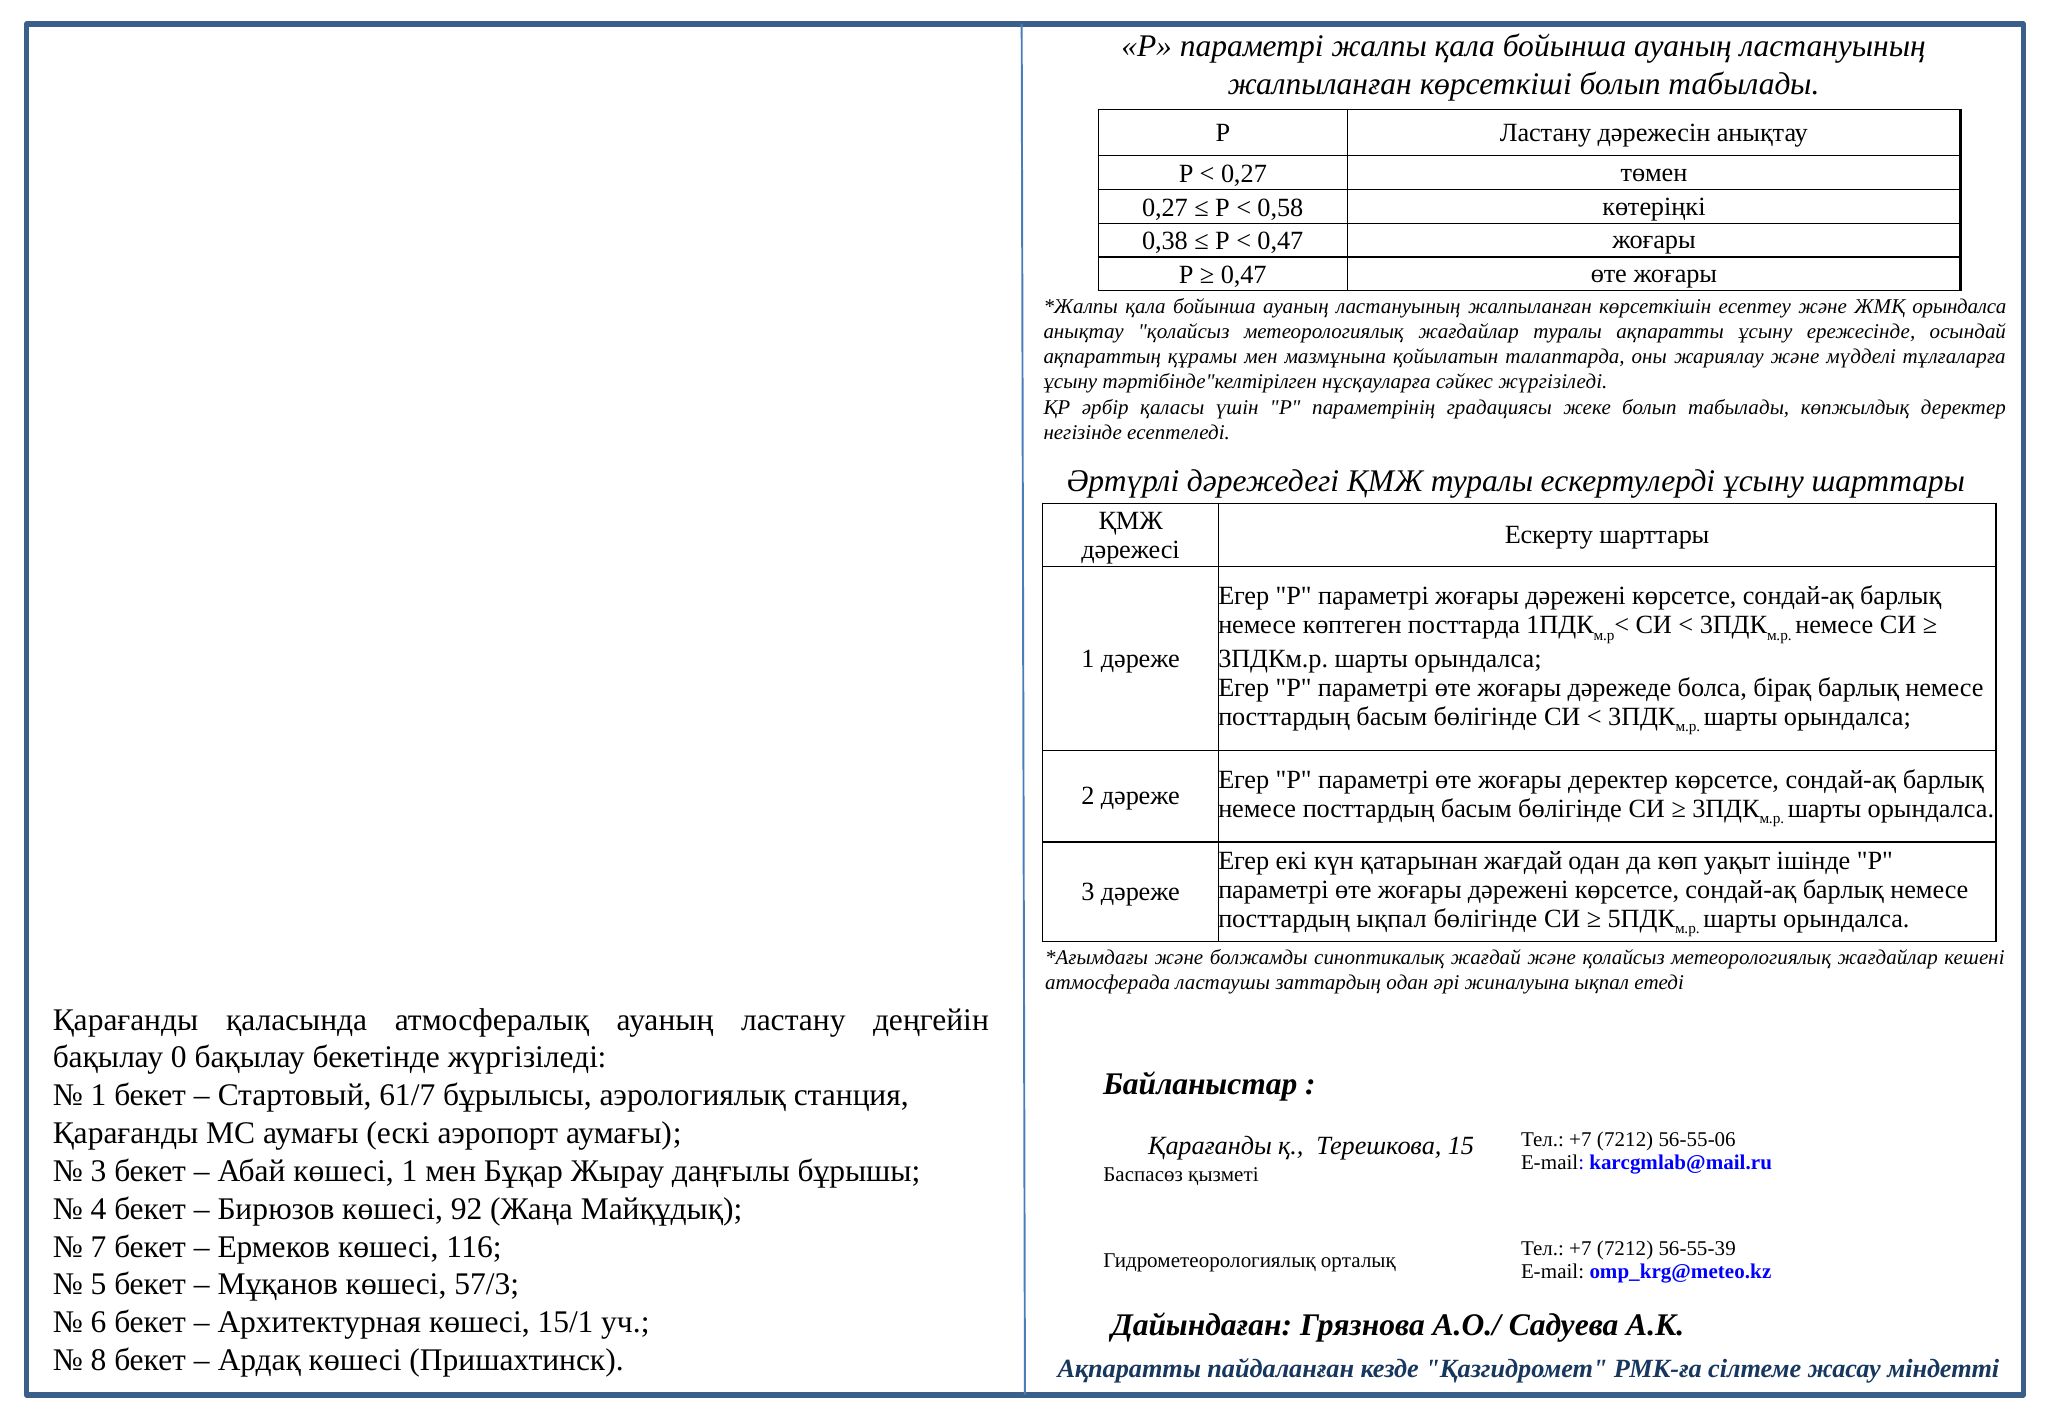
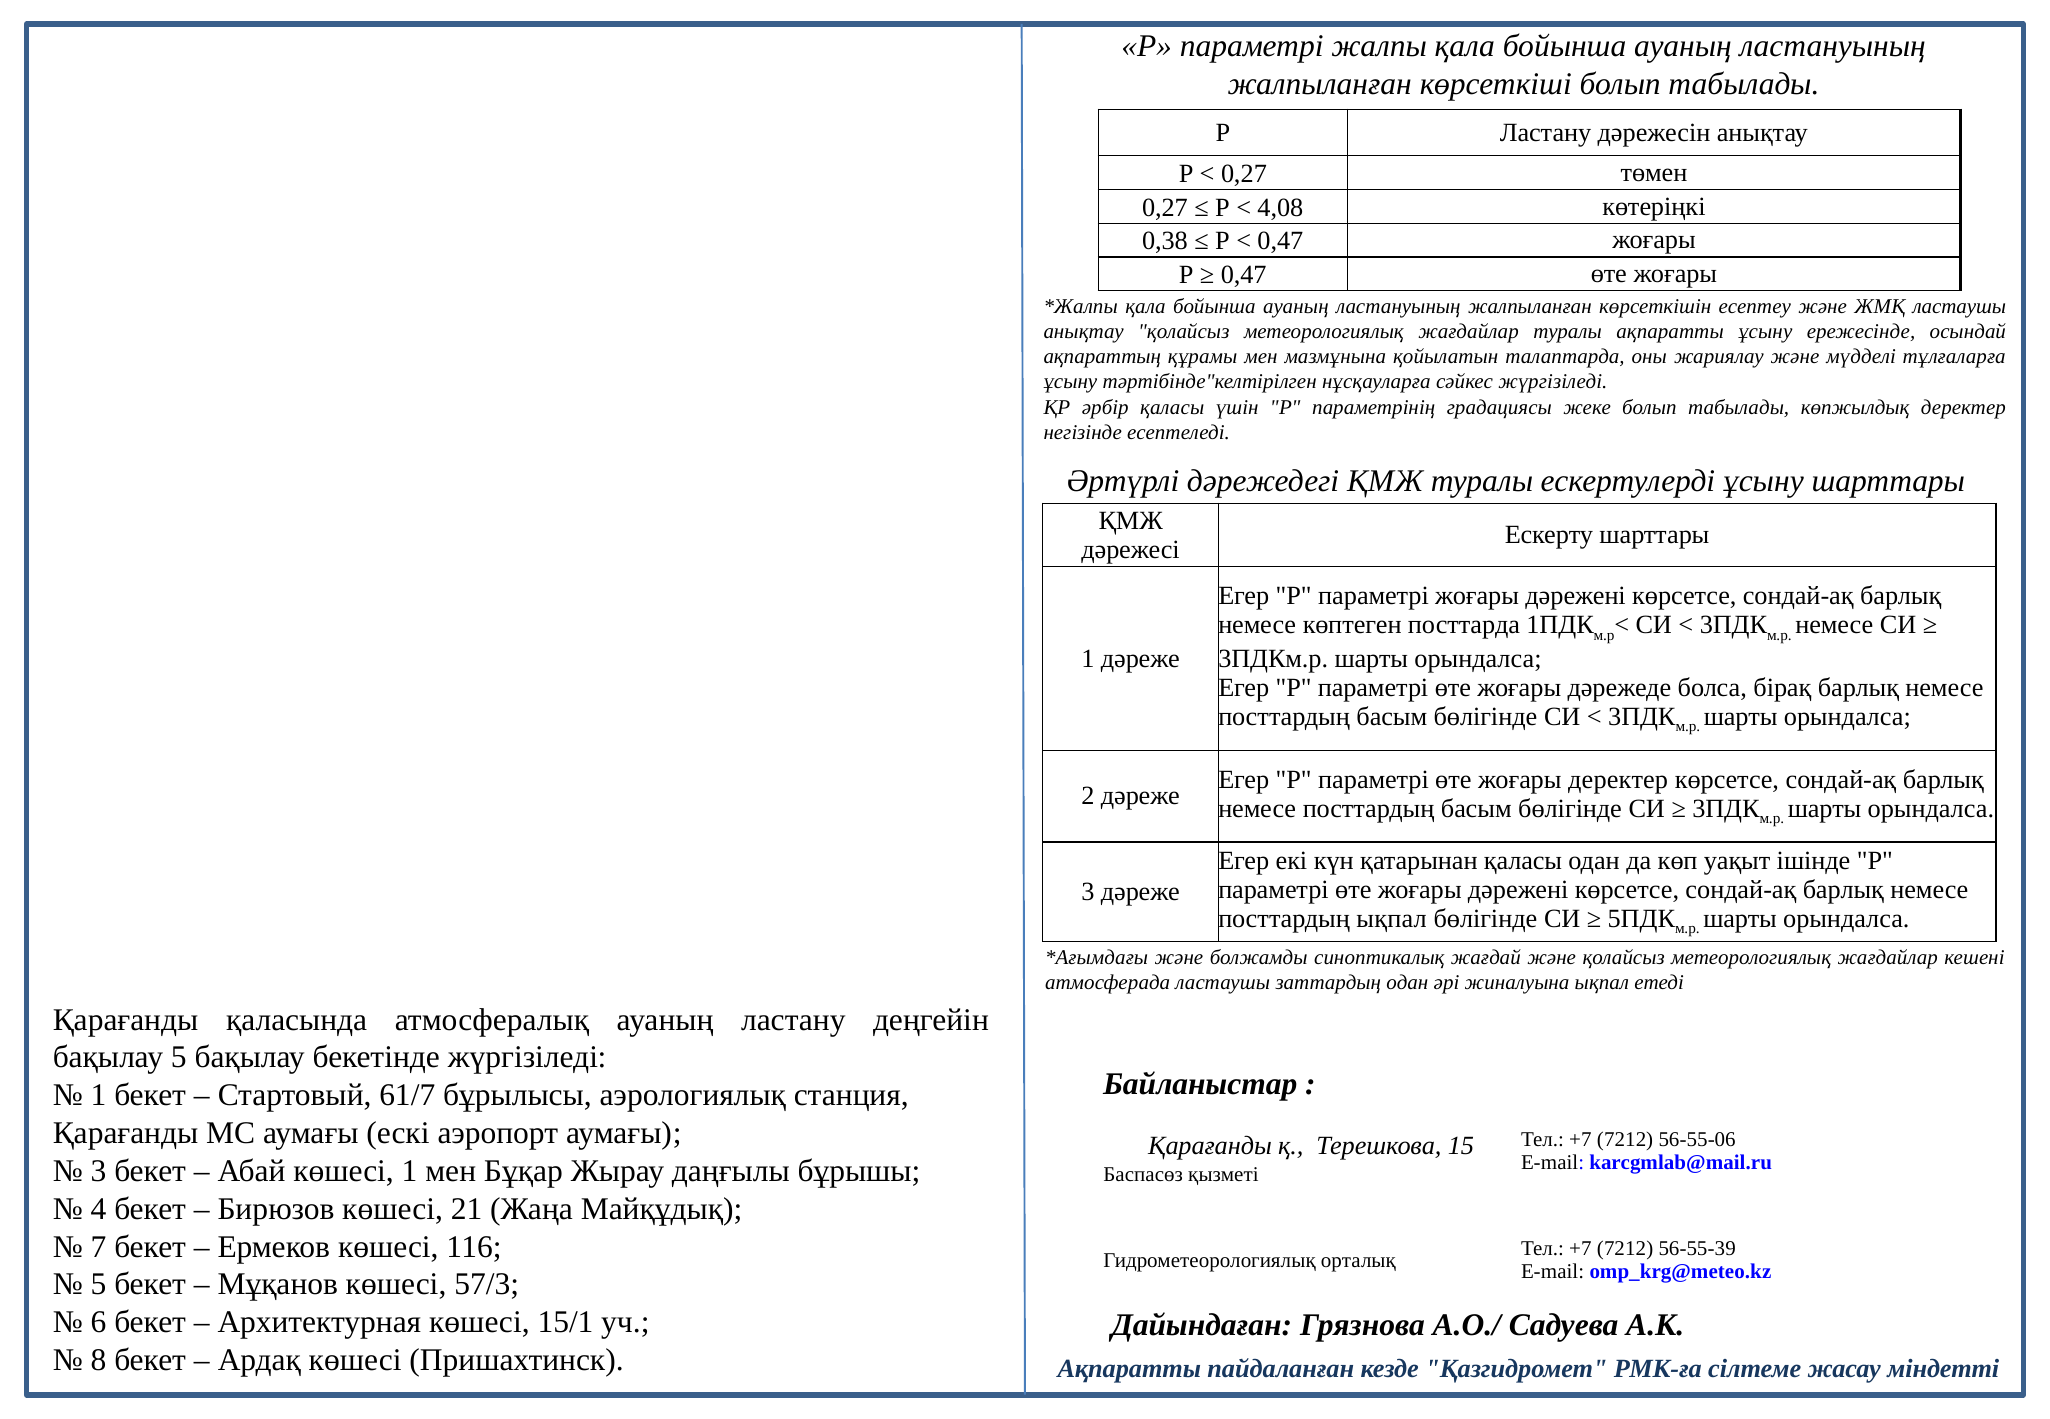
0,58: 0,58 -> 4,08 (1280, 207)
ЖМҚ орындалса: орындалса -> ластаушы (1959, 306)
қатарынан жағдай: жағдай -> қаласы (1523, 861)
бақылау 0: 0 -> 5 (179, 1058)
92: 92 -> 21 (467, 1209)
